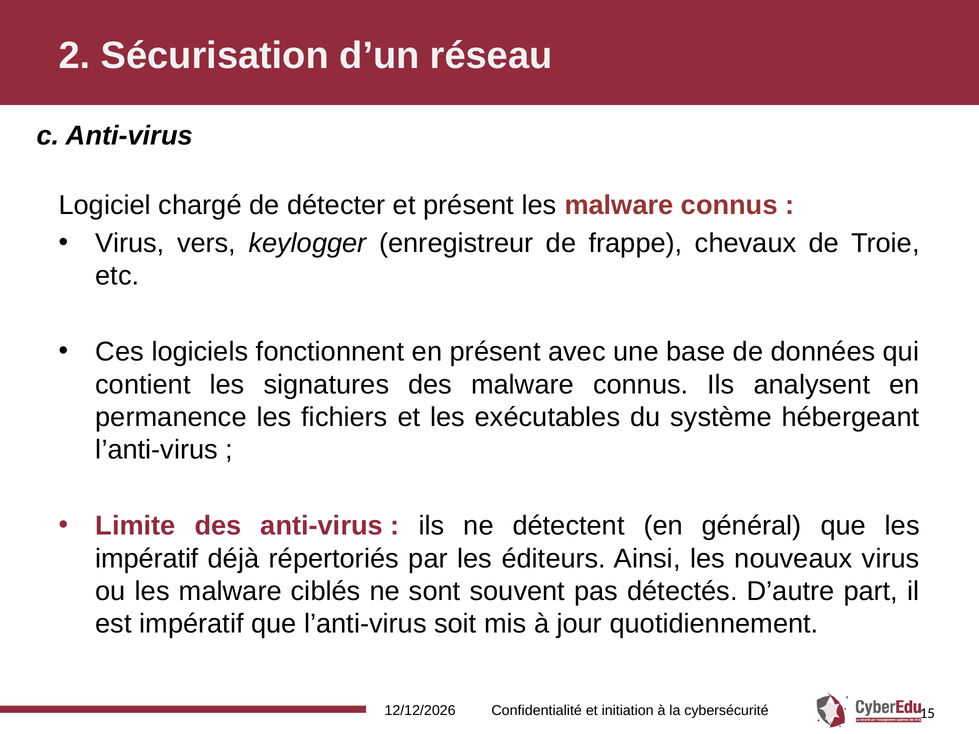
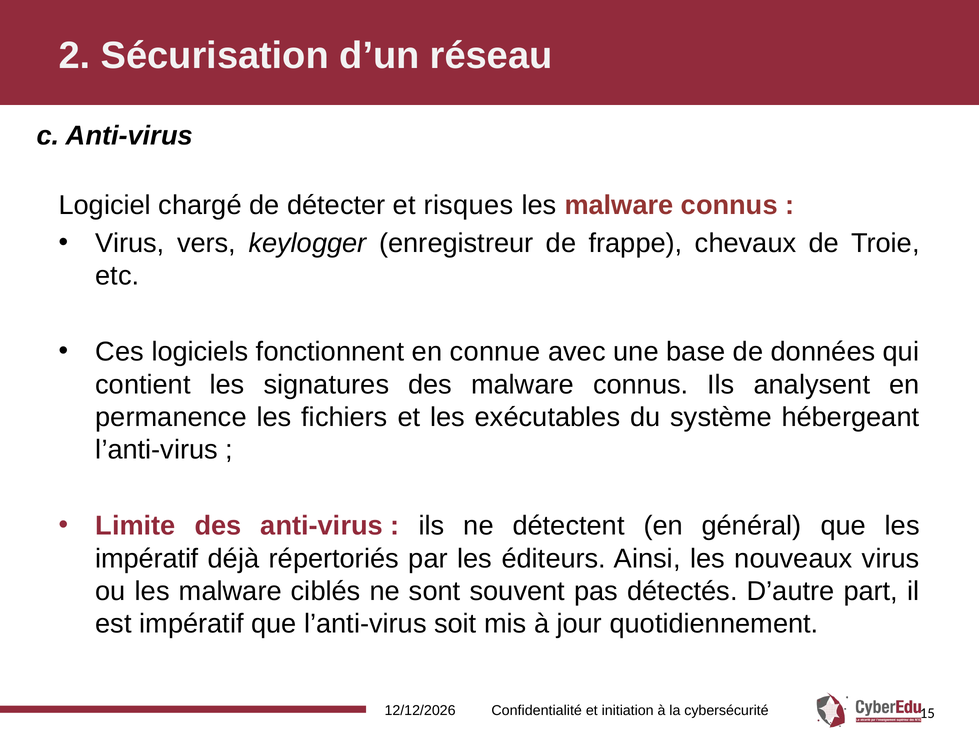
et présent: présent -> risques (468, 205)
en présent: présent -> connue (495, 352)
